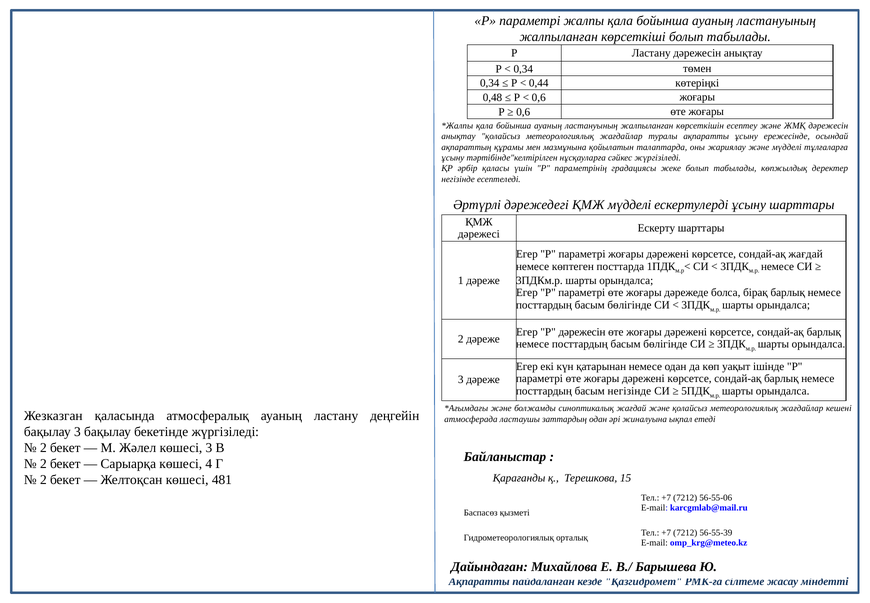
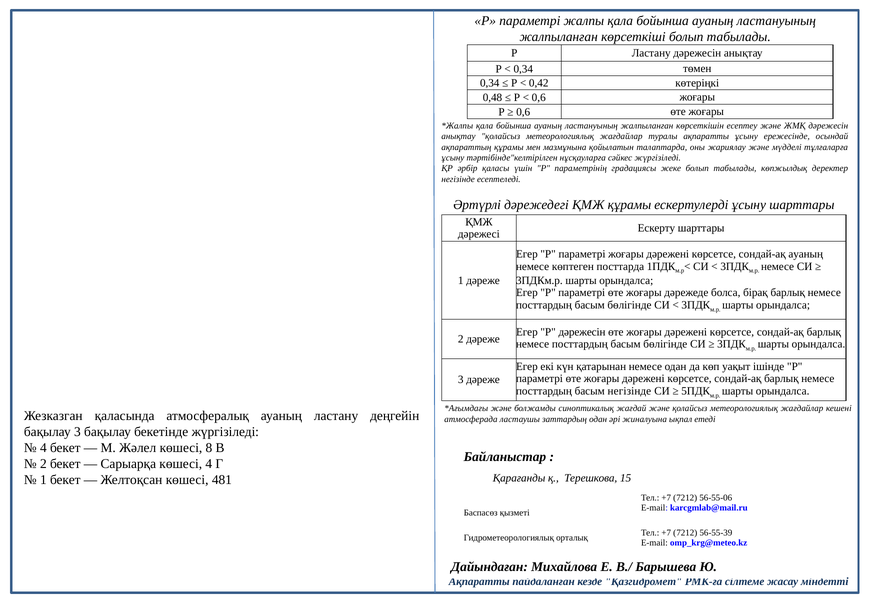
0,44: 0,44 -> 0,42 (539, 83)
ҚМЖ мүдделі: мүдделі -> құрамы (629, 204)
сондай-ақ жағдай: жағдай -> ауаның (806, 254)
2: 2 -> 4 (43, 447)
көшесі 3: 3 -> 8 (209, 447)
2: 2 -> 1 (43, 479)
